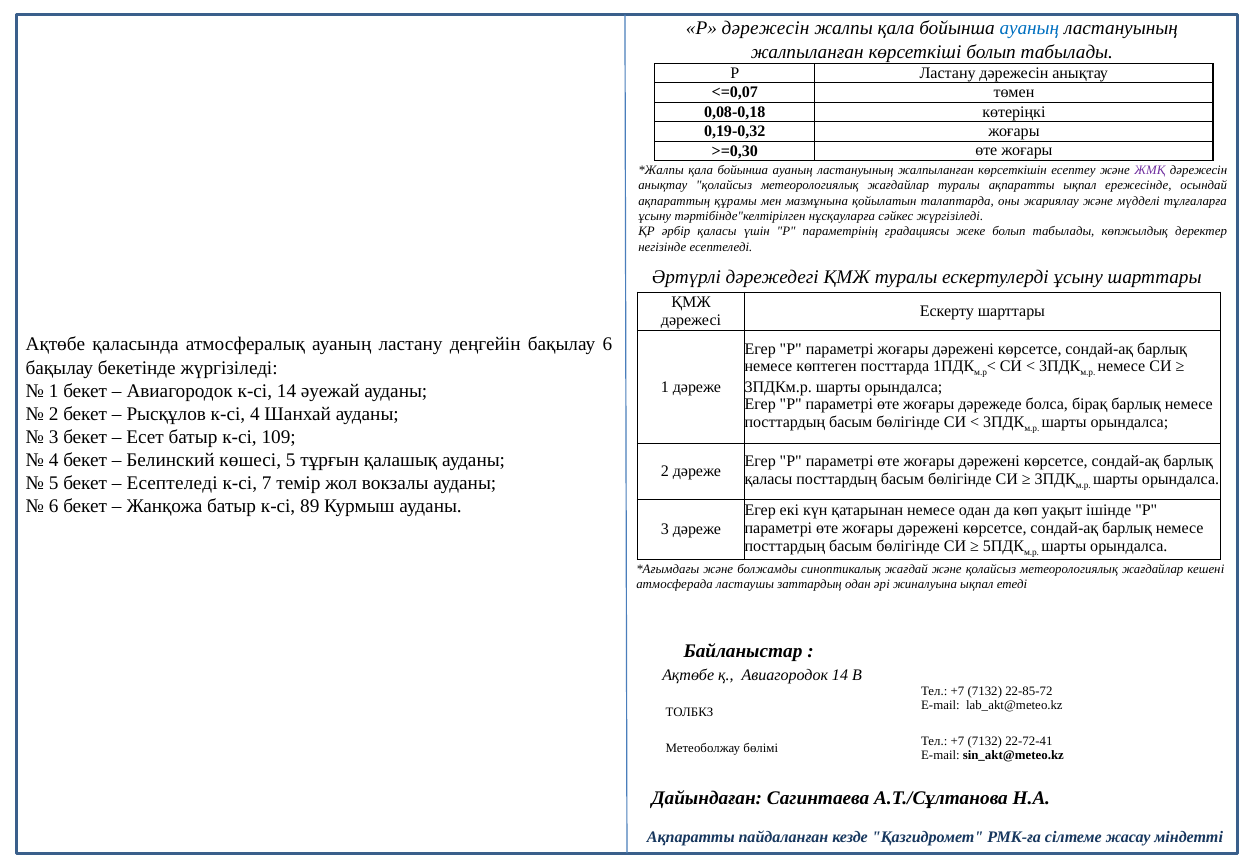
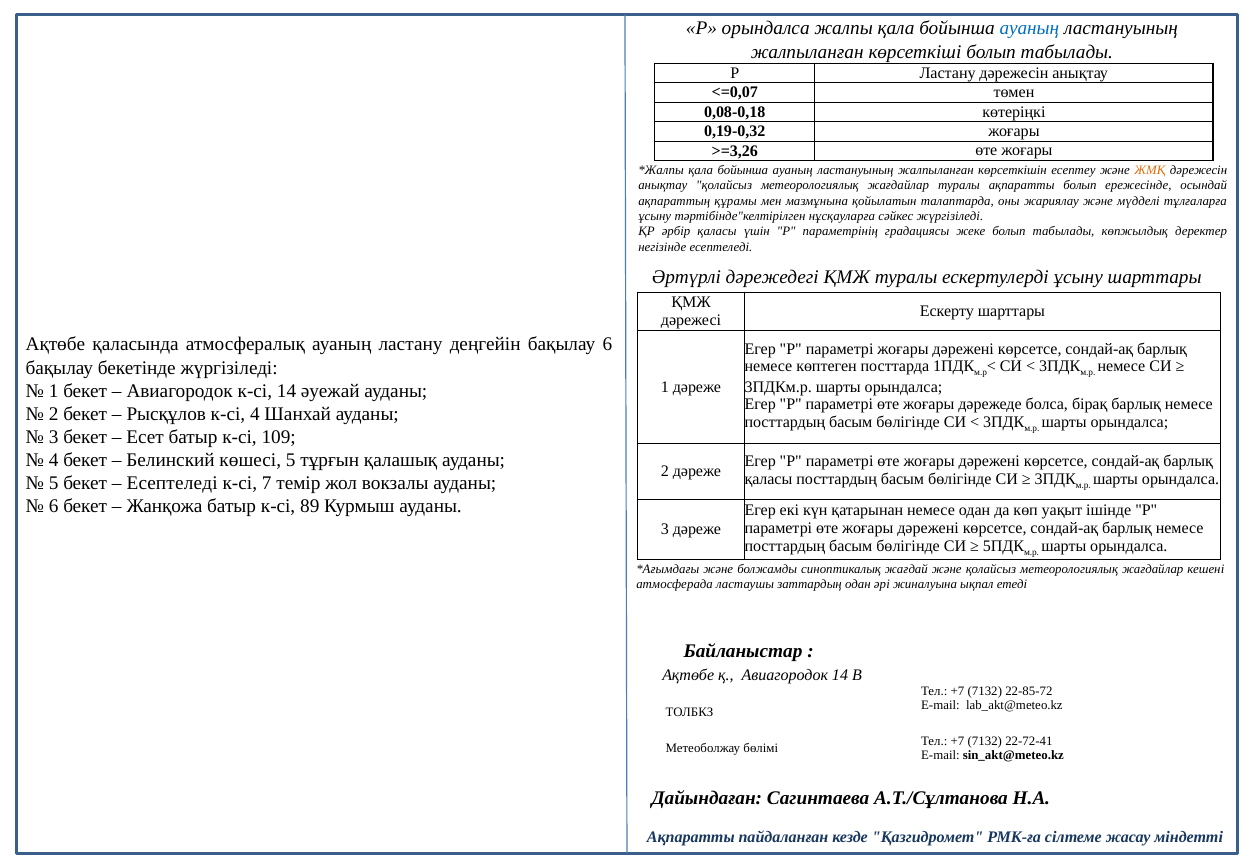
Р дәрежесін: дәрежесін -> орындалса (766, 29)
>=0,30: >=0,30 -> >=3,26 (735, 152)
ЖМҚ colour: purple -> orange (1150, 170)
ақпаратты ықпал: ықпал -> болып (1080, 186)
